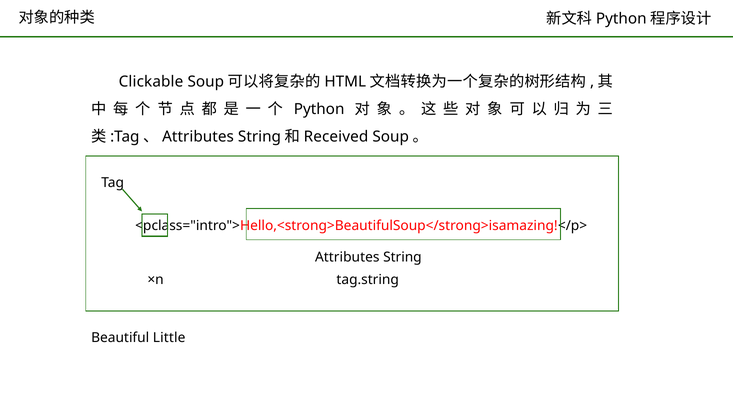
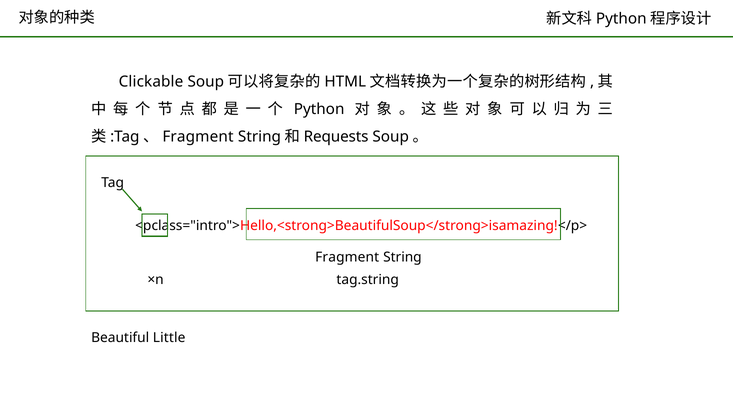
Attributes: Attributes -> Fragment (198, 137)
Received: Received -> Requests (336, 137)
Attributes: Attributes -> Fragment (347, 257)
